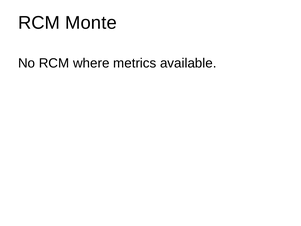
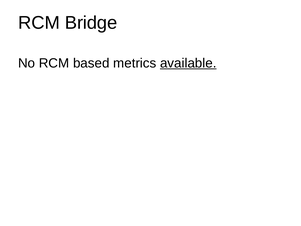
Monte: Monte -> Bridge (91, 23)
where: where -> based (91, 63)
available underline: none -> present (188, 63)
